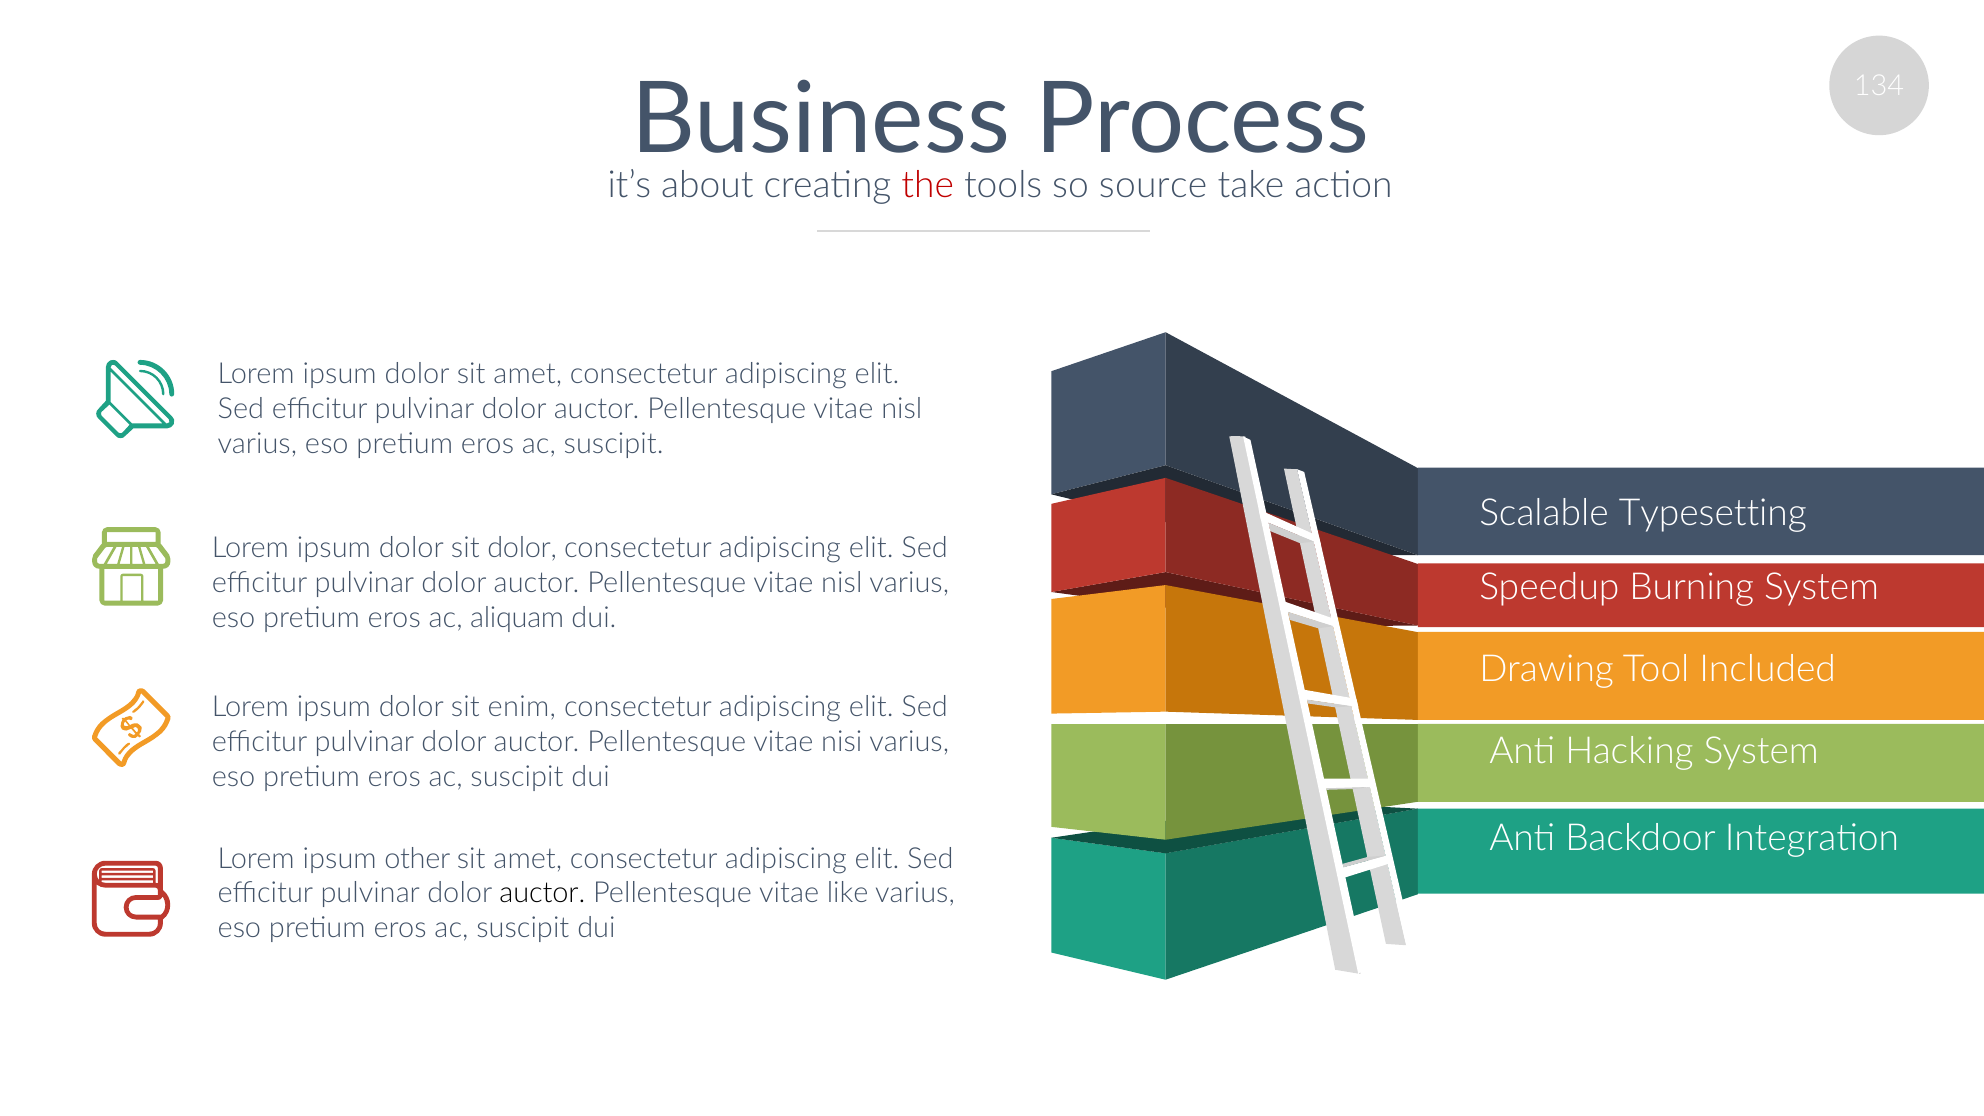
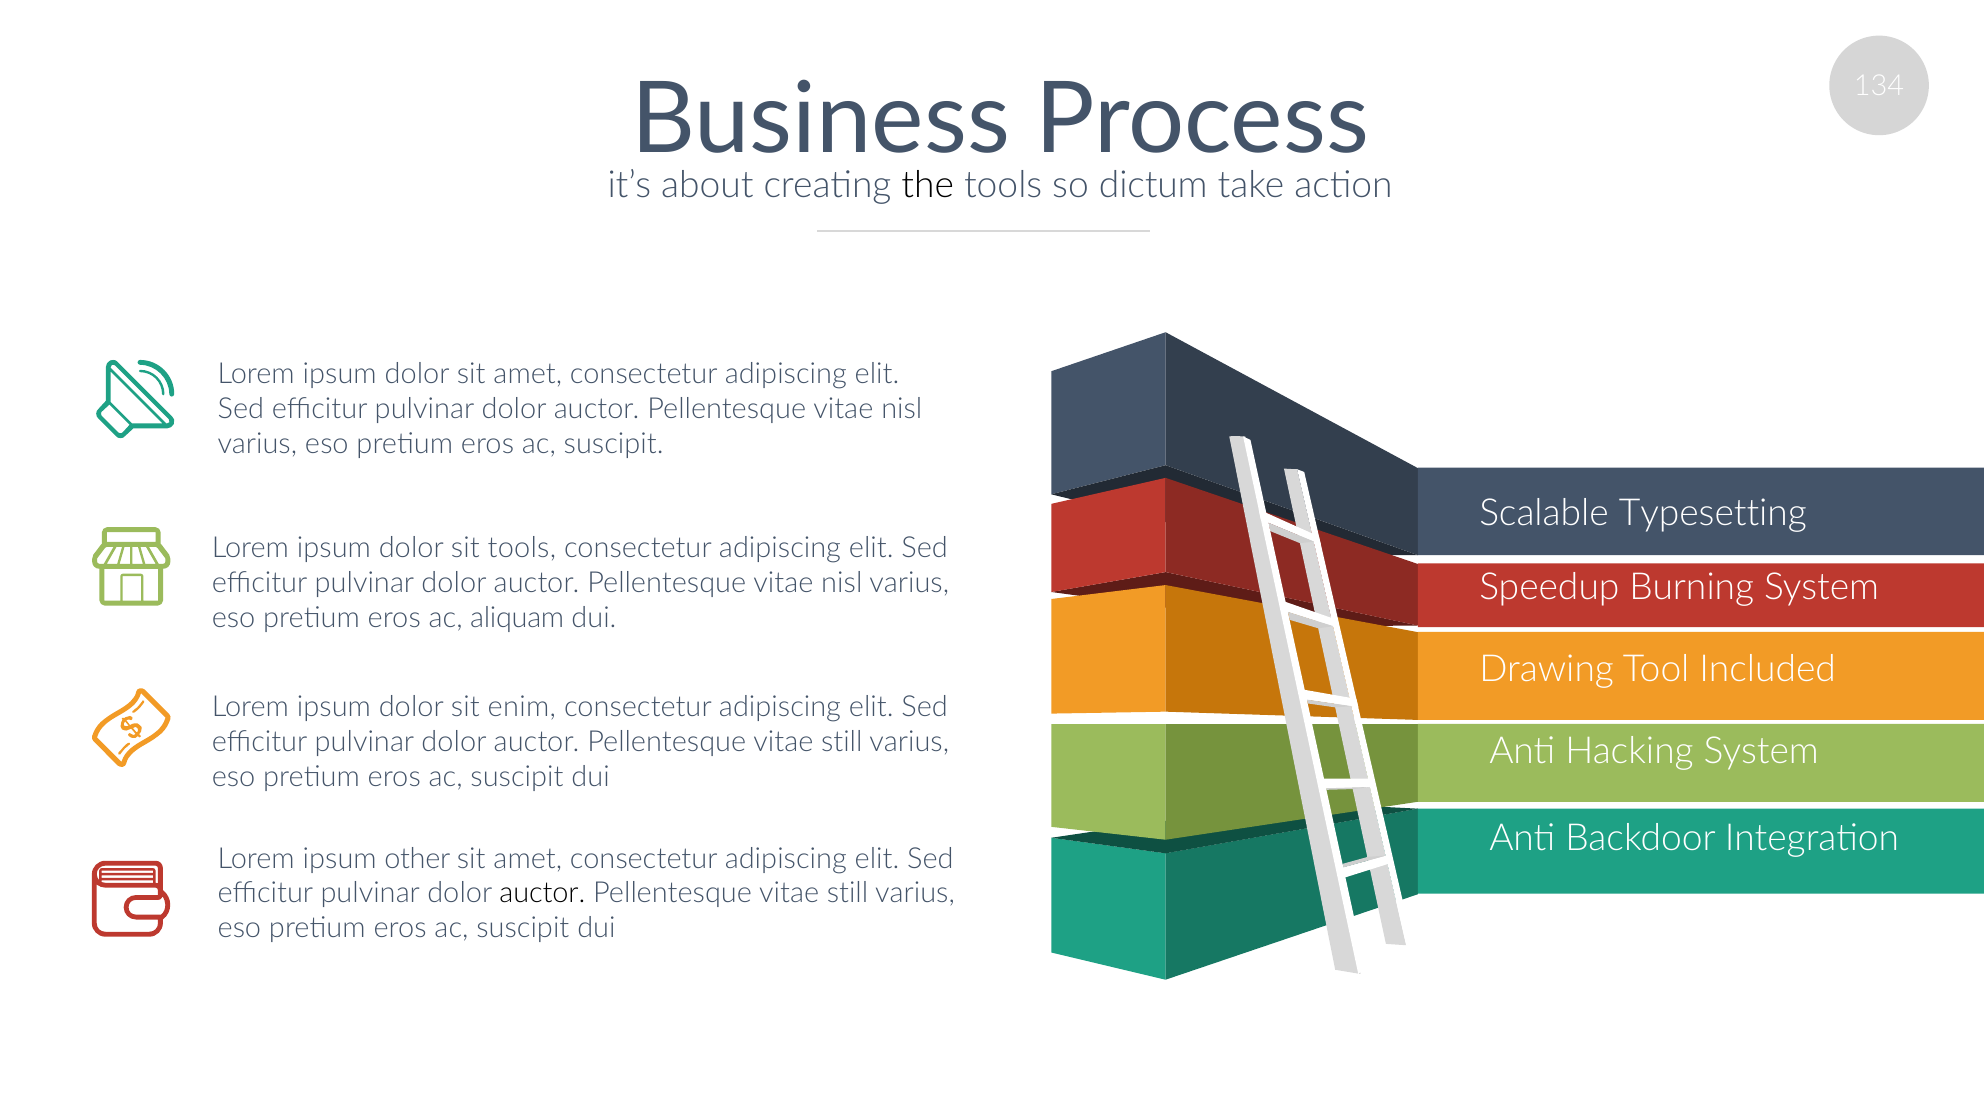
the colour: red -> black (928, 185)
source: source -> dictum (1153, 185)
sit dolor: dolor -> tools (522, 548)
nisi: nisi -> still (842, 742)
like: like -> still (848, 893)
